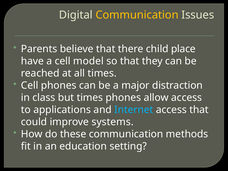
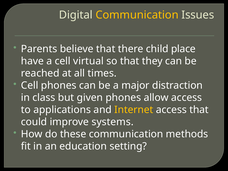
model: model -> virtual (88, 61)
but times: times -> given (90, 98)
Internet colour: light blue -> yellow (134, 110)
